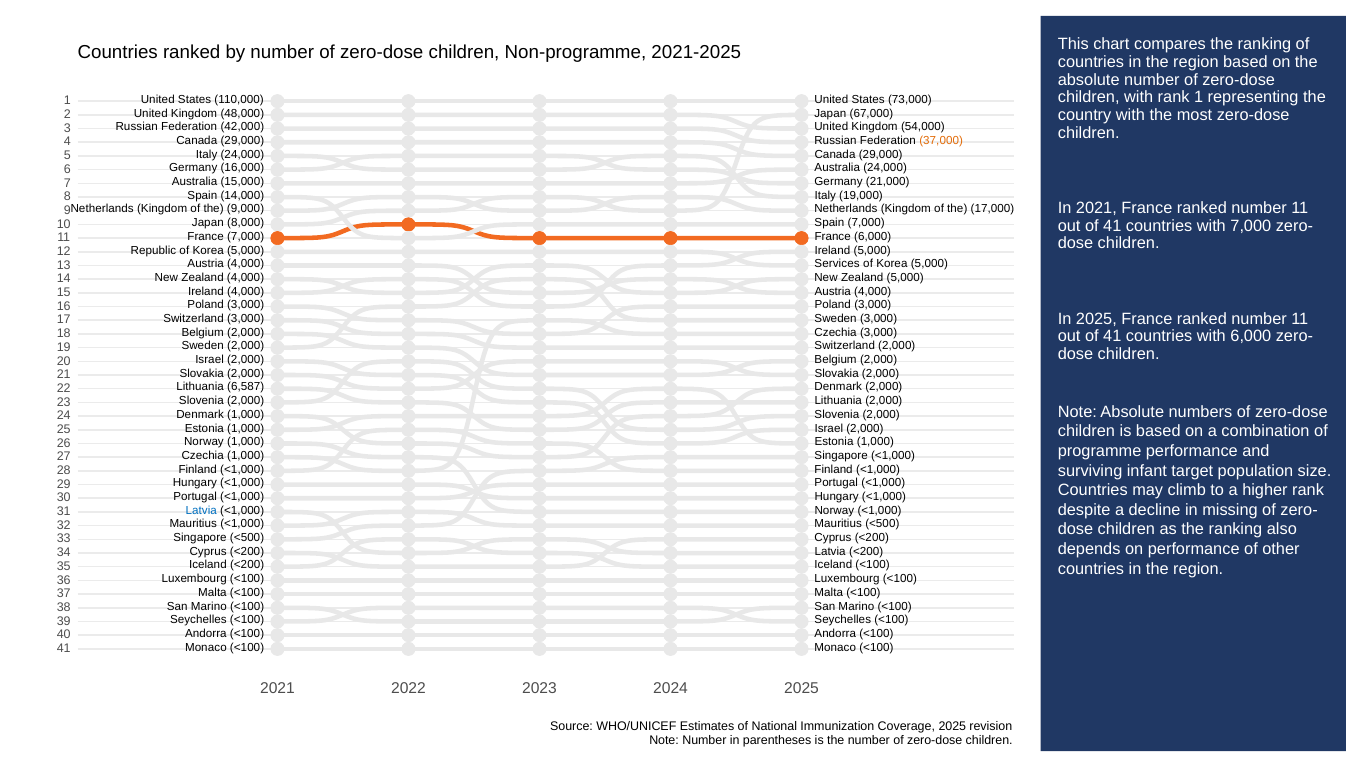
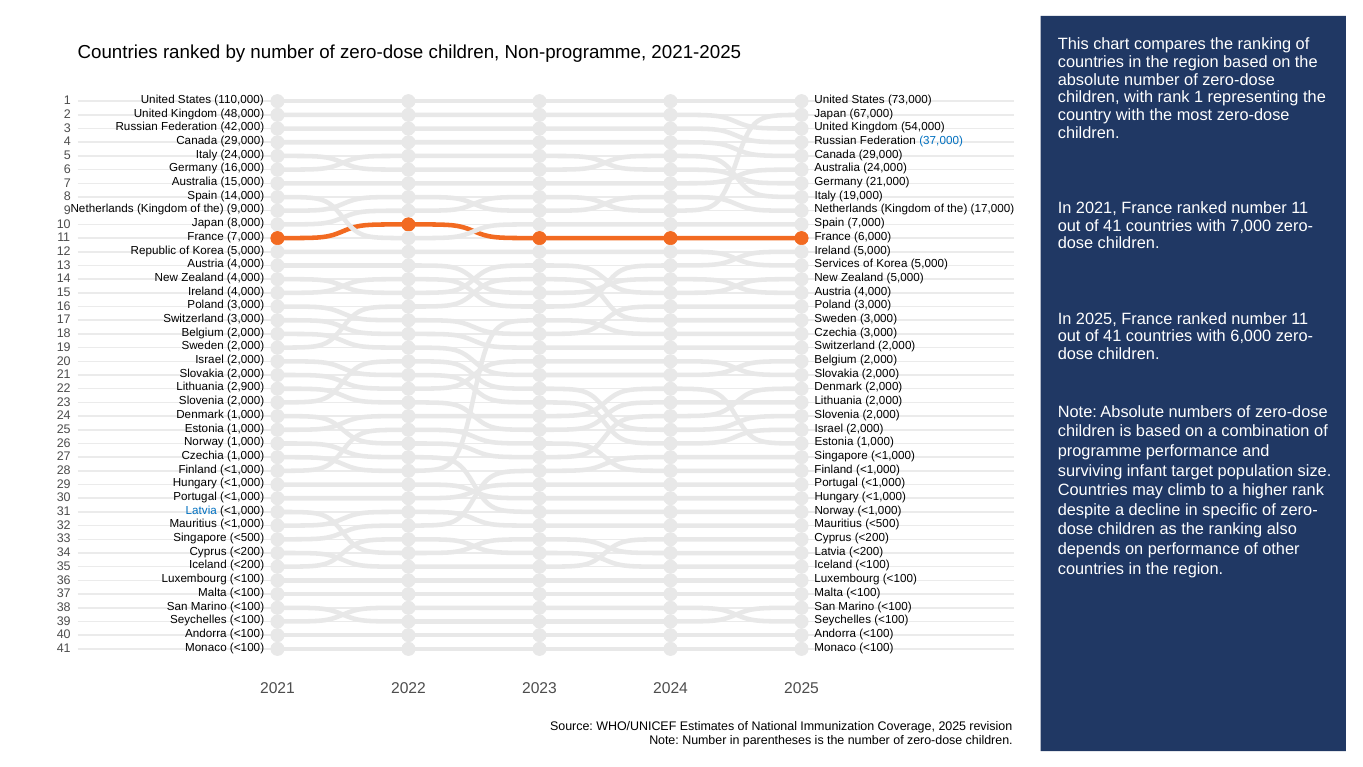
37,000 colour: orange -> blue (941, 141)
6,587: 6,587 -> 2,900 (246, 387)
missing: missing -> specific (1230, 510)
